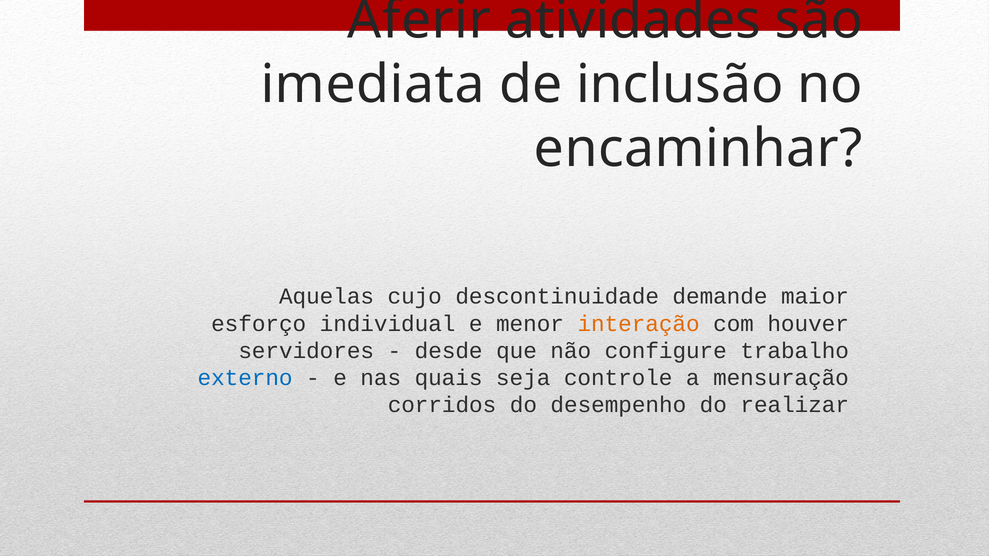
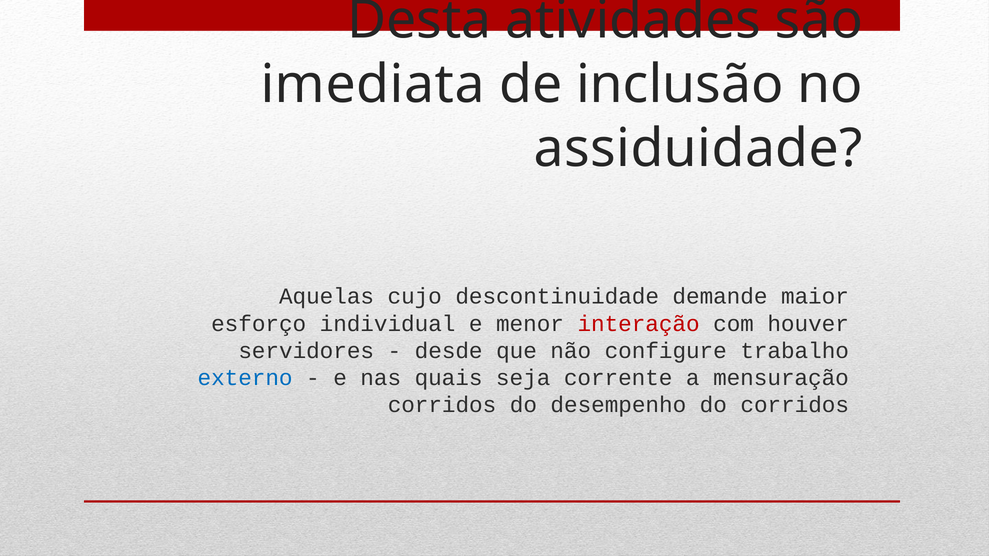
Aferir: Aferir -> Desta (419, 20)
encaminhar: encaminhar -> assiduidade (698, 149)
interação colour: orange -> red (639, 324)
controle: controle -> corrente (618, 378)
do realizar: realizar -> corridos (795, 405)
